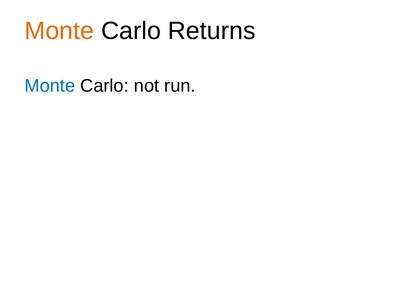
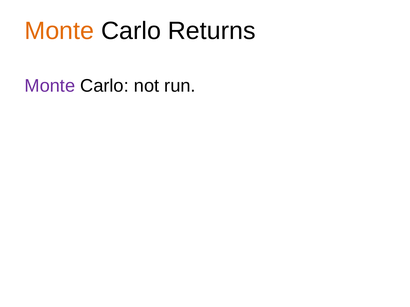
Monte colour: blue -> purple (50, 86)
